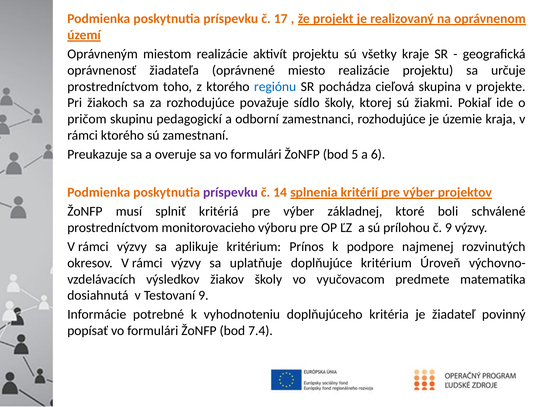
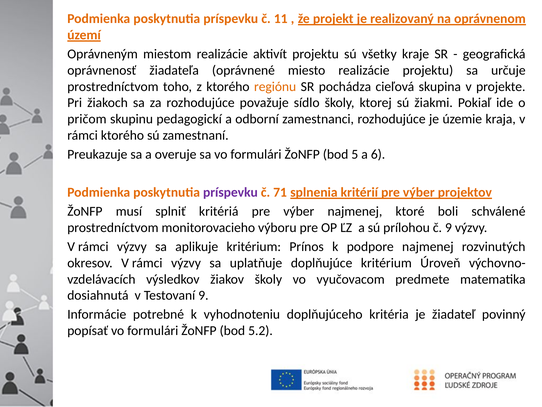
17: 17 -> 11 (281, 19)
regiónu colour: blue -> orange (275, 86)
14: 14 -> 71 (280, 192)
výber základnej: základnej -> najmenej (355, 211)
7.4: 7.4 -> 5.2 (260, 330)
